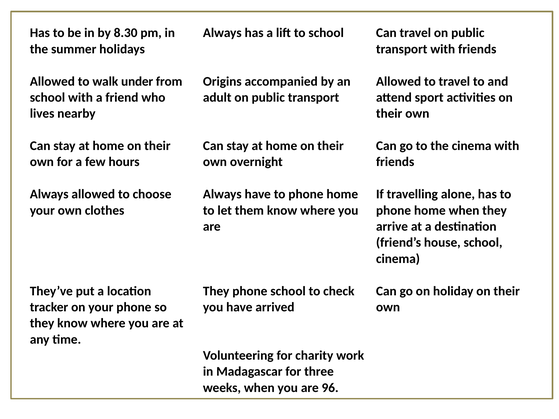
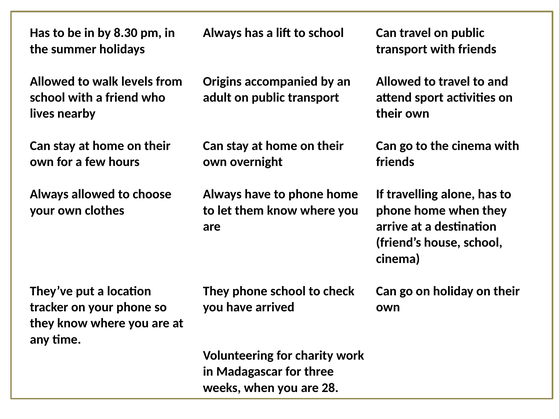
under: under -> levels (137, 81)
96: 96 -> 28 (330, 388)
